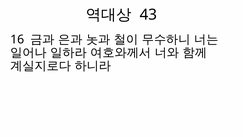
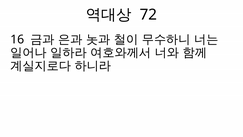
43: 43 -> 72 (148, 15)
